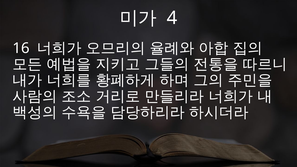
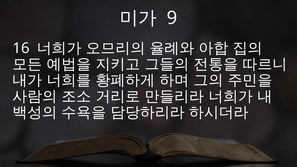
4: 4 -> 9 (172, 18)
